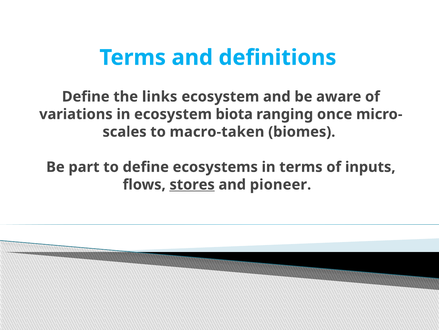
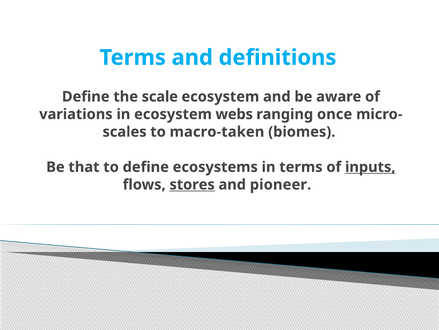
links: links -> scale (160, 96)
biota: biota -> webs (234, 114)
part: part -> that (84, 167)
inputs underline: none -> present (370, 167)
